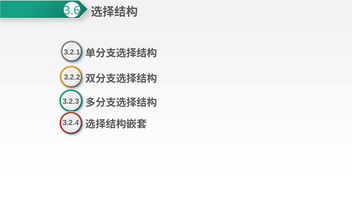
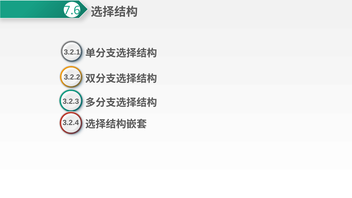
3.6: 3.6 -> 7.6 (72, 10)
